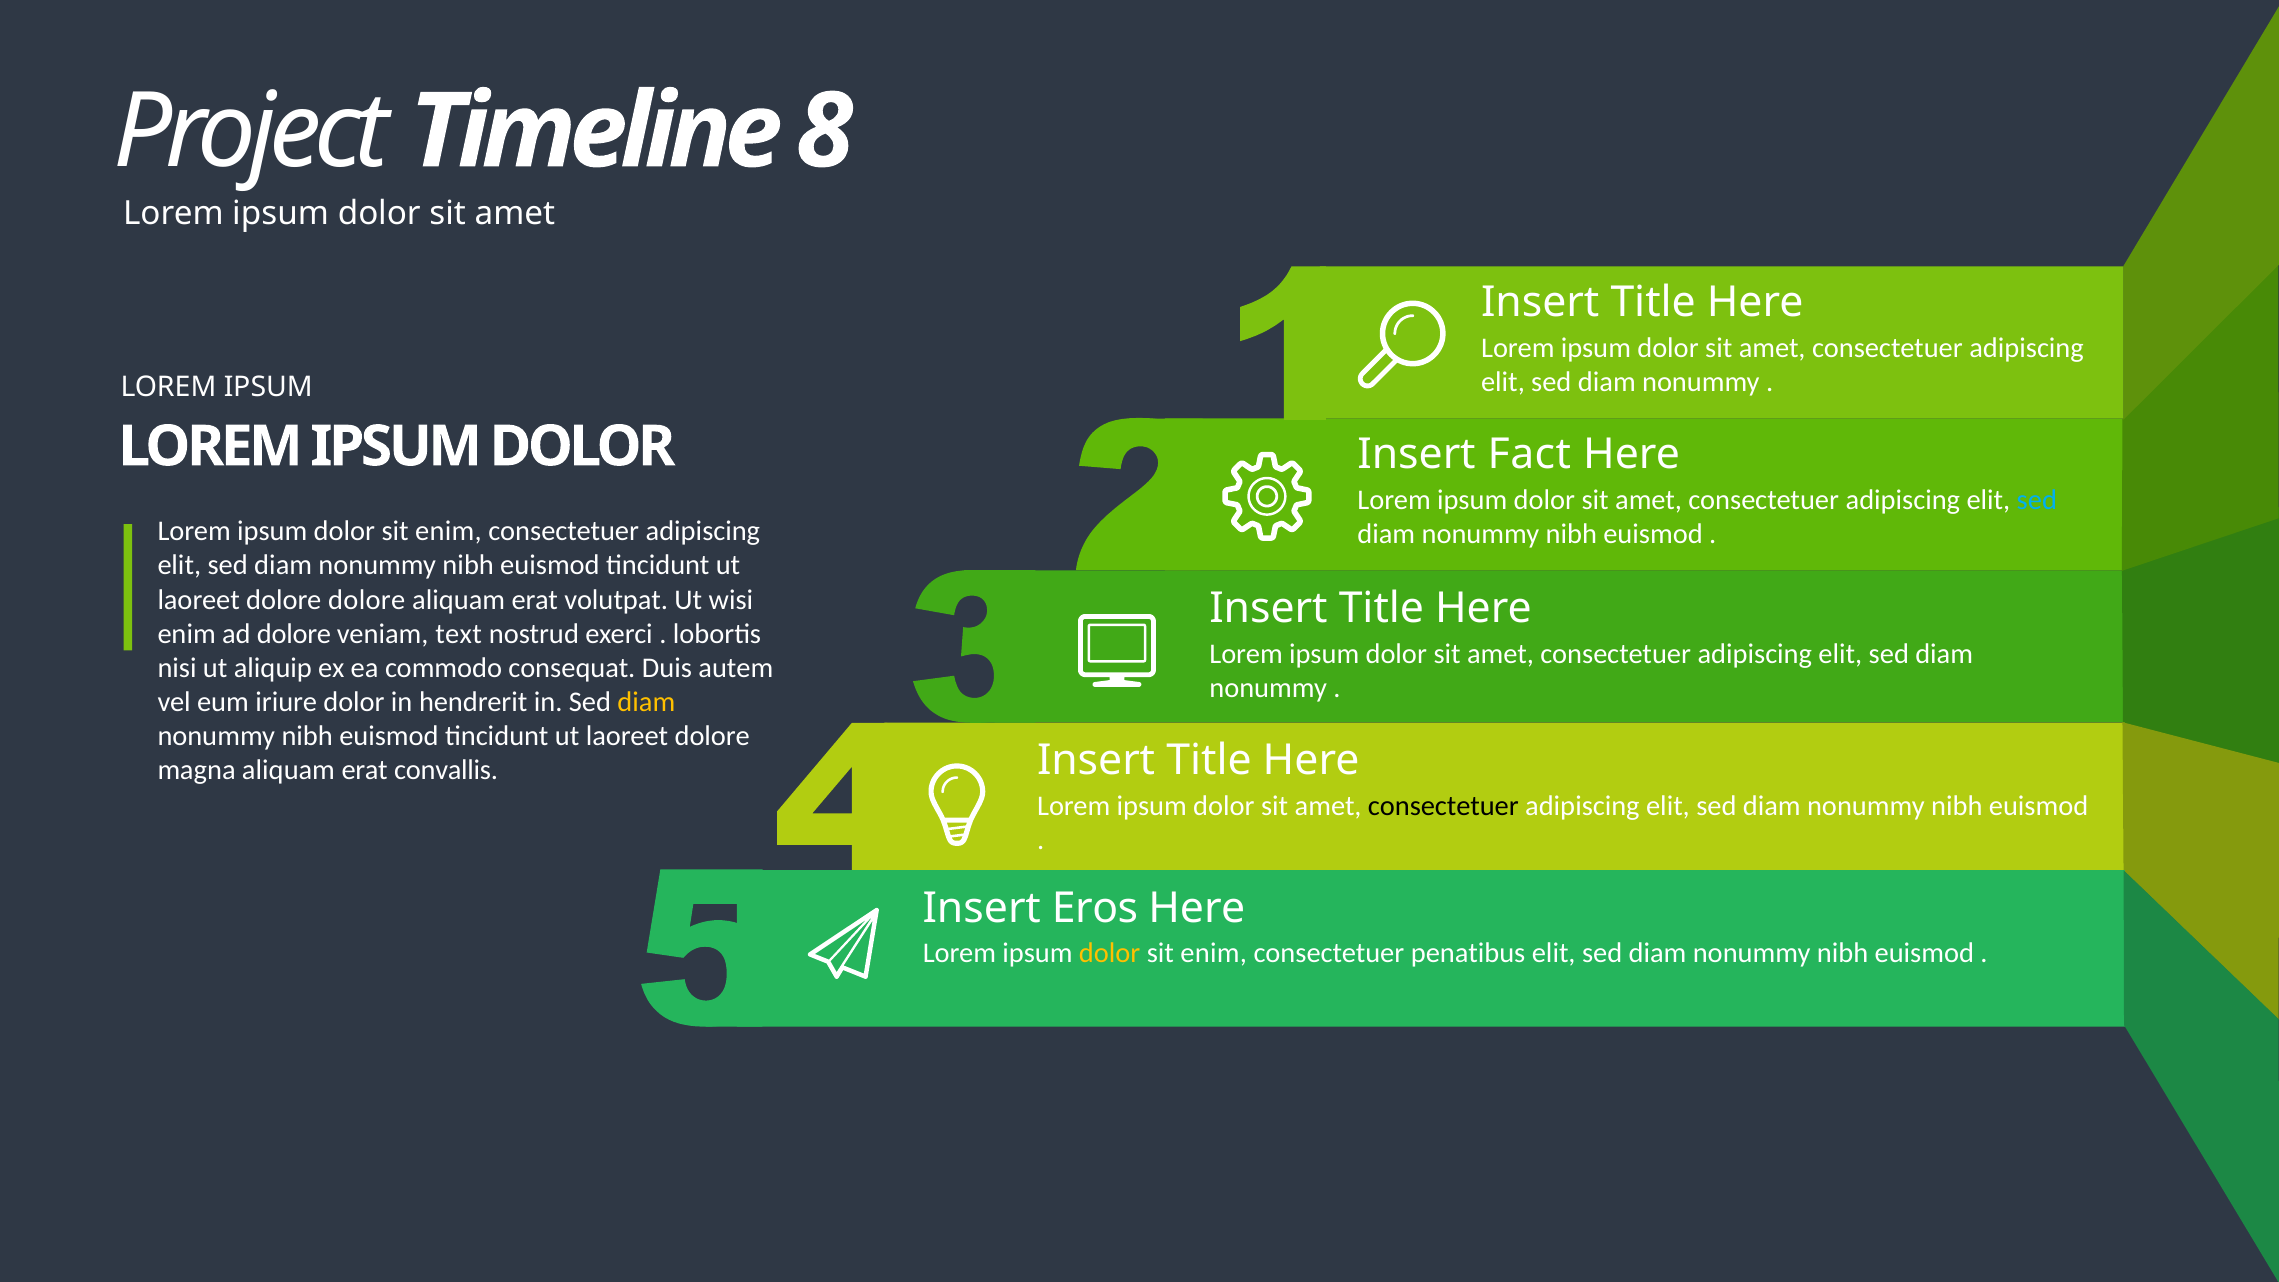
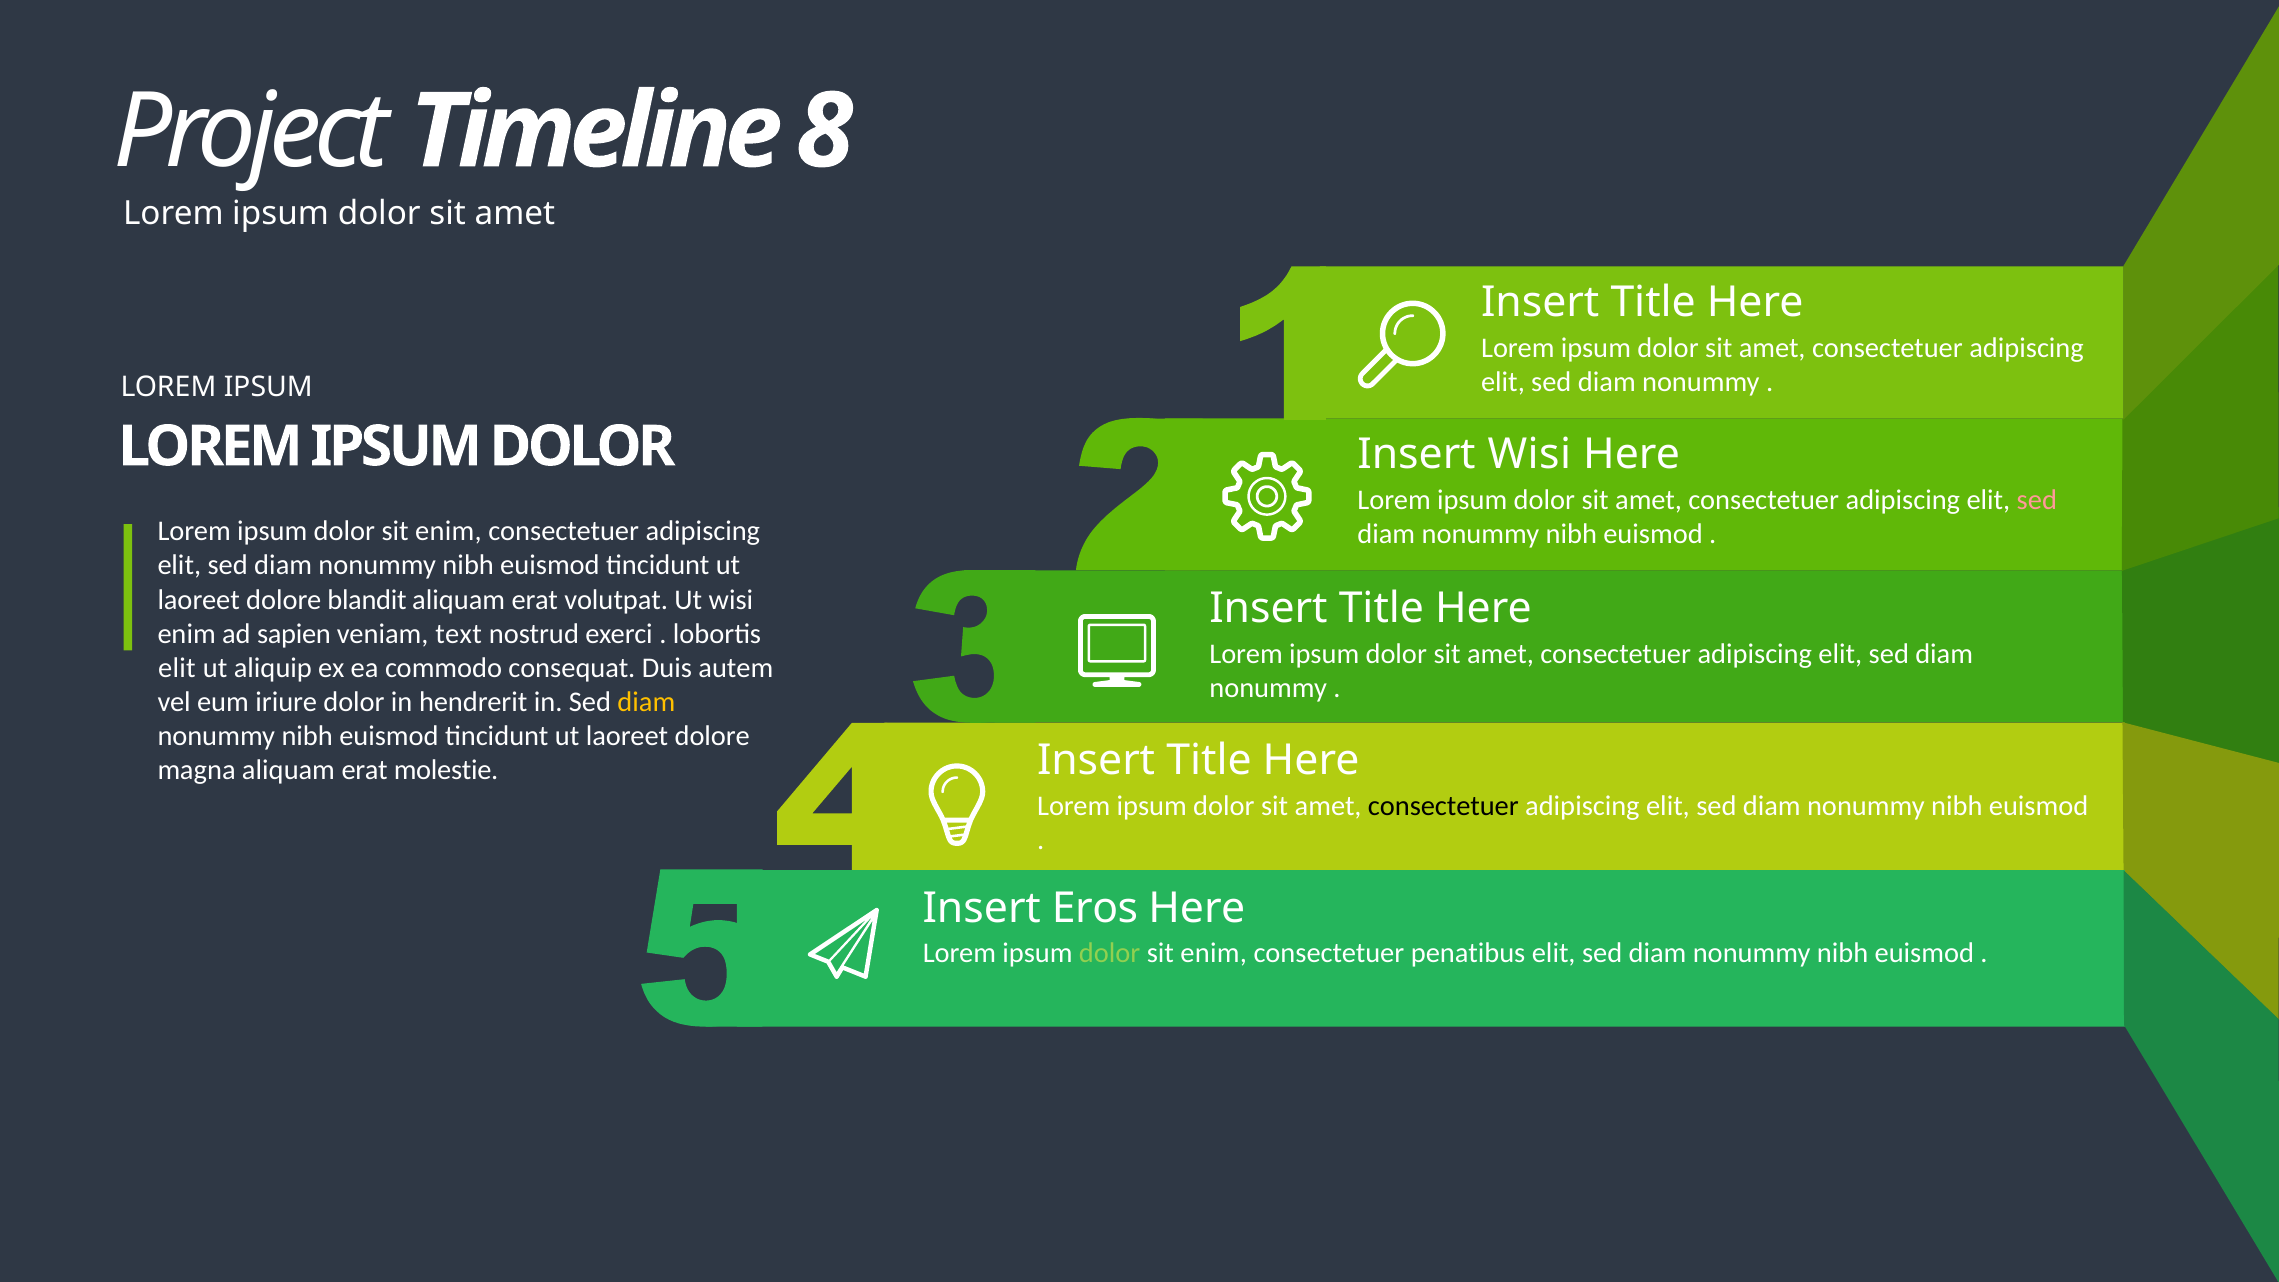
Insert Fact: Fact -> Wisi (1529, 455)
sed colour: light blue -> pink (2037, 500)
dolore dolore: dolore -> blandit (367, 600)
ad dolore: dolore -> sapien (294, 634)
nisi: nisi -> elit (177, 668)
convallis: convallis -> molestie (446, 771)
dolor colour: yellow -> light green (1110, 953)
